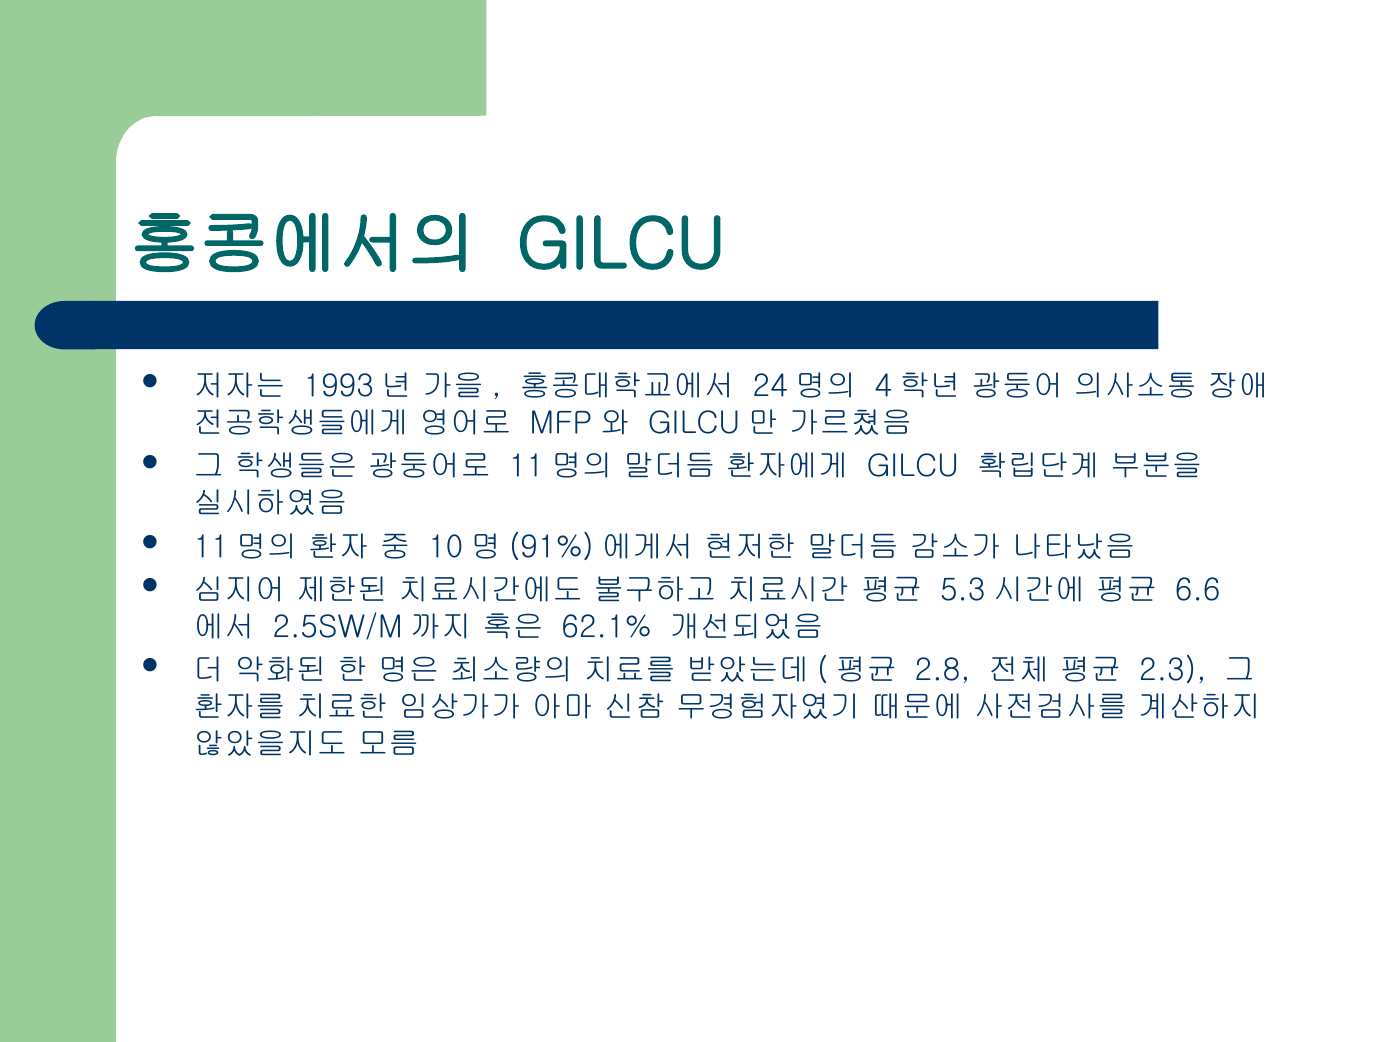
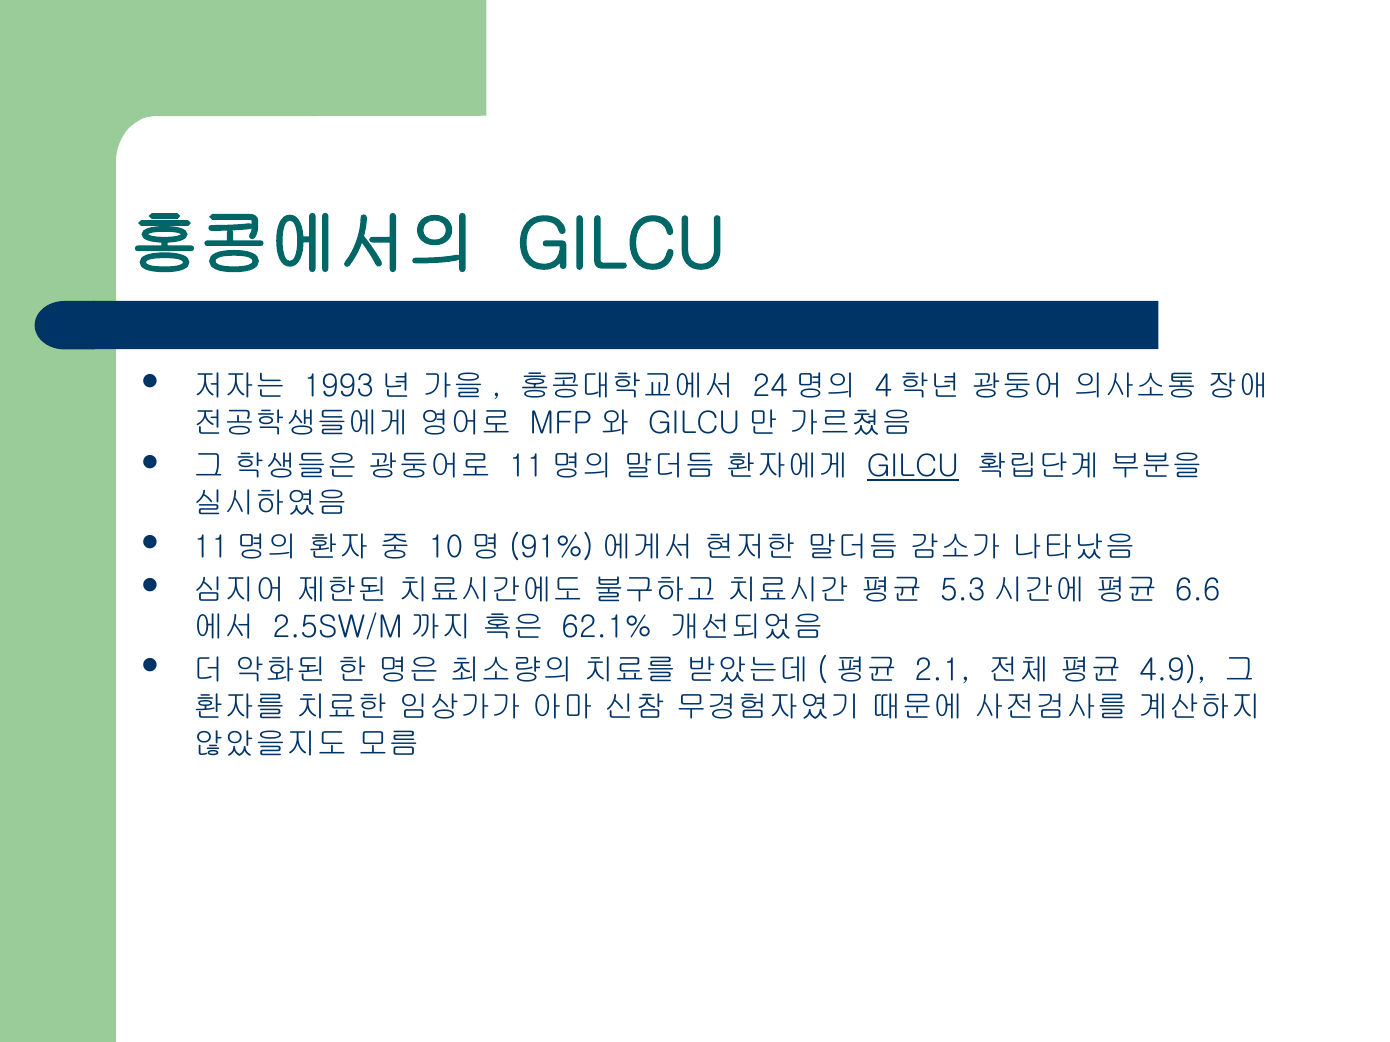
GILCU underline: none -> present (913, 467)
2.8: 2.8 -> 2.1 (943, 671)
2.3: 2.3 -> 4.9 (1173, 671)
